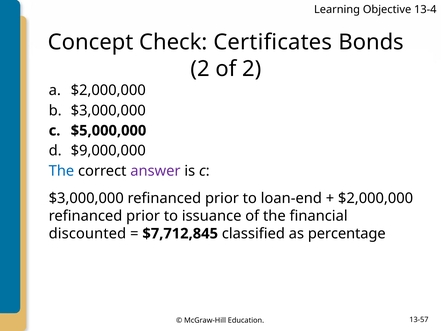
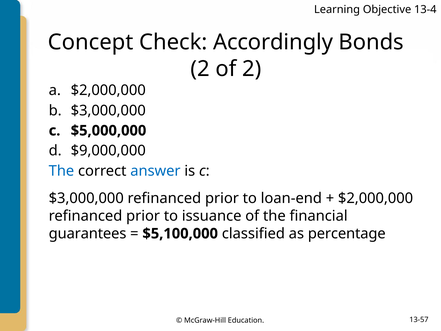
Certificates: Certificates -> Accordingly (273, 42)
answer colour: purple -> blue (155, 171)
discounted: discounted -> guarantees (88, 233)
$7,712,845: $7,712,845 -> $5,100,000 (180, 233)
